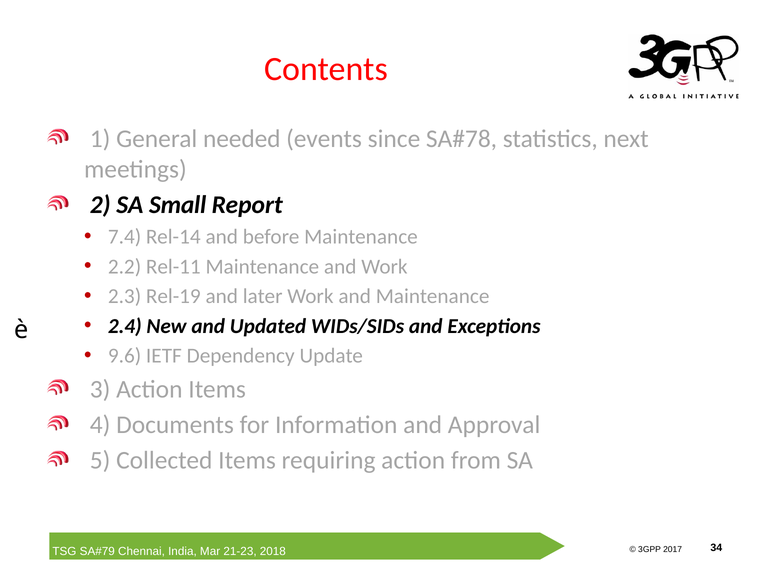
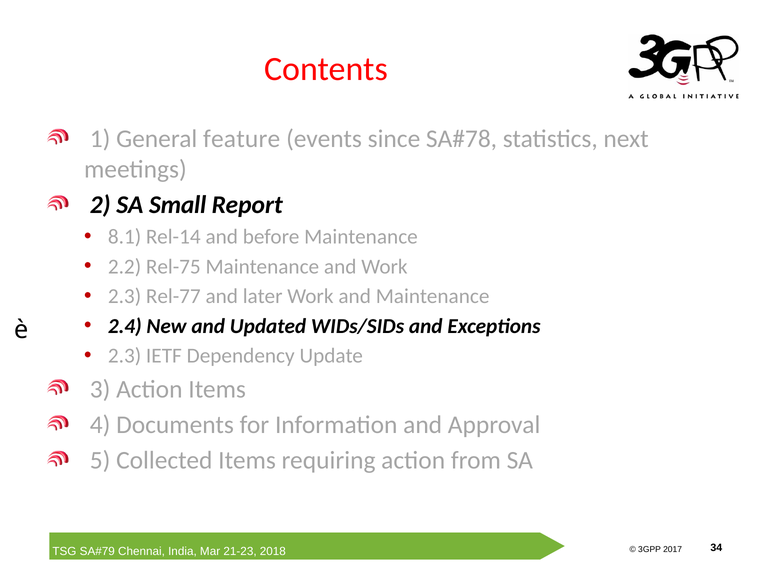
needed: needed -> feature (242, 139)
7.4: 7.4 -> 8.1 (125, 237)
Rel-11: Rel-11 -> Rel-75 (173, 267)
Rel-19: Rel-19 -> Rel-77 (173, 296)
9.6: 9.6 -> 2.3 (125, 356)
